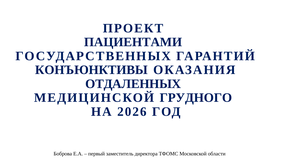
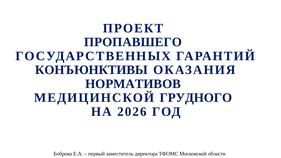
ПАЦИЕНТАМИ: ПАЦИЕНТАМИ -> ПРОПАВШЕГО (133, 42)
ОТДАЛЕННЫХ: ОТДАЛЕННЫХ -> НОРМАТИВОВ (133, 84)
